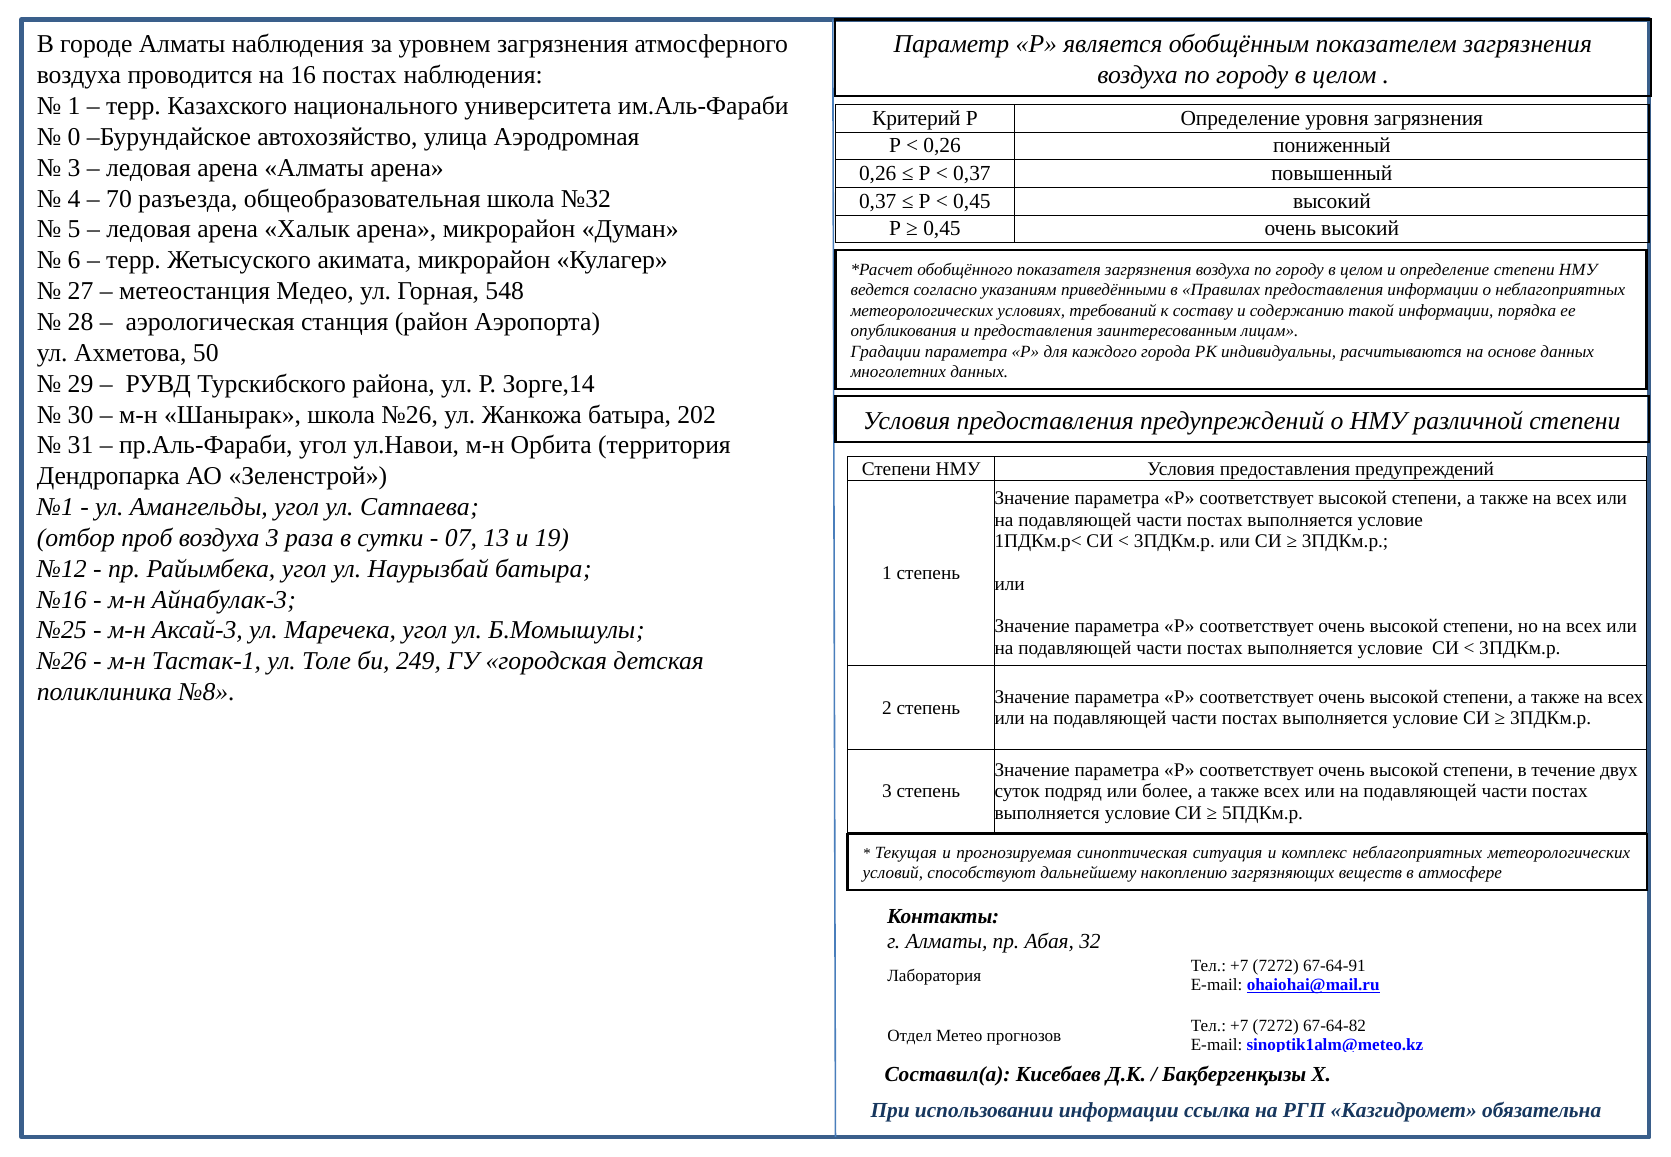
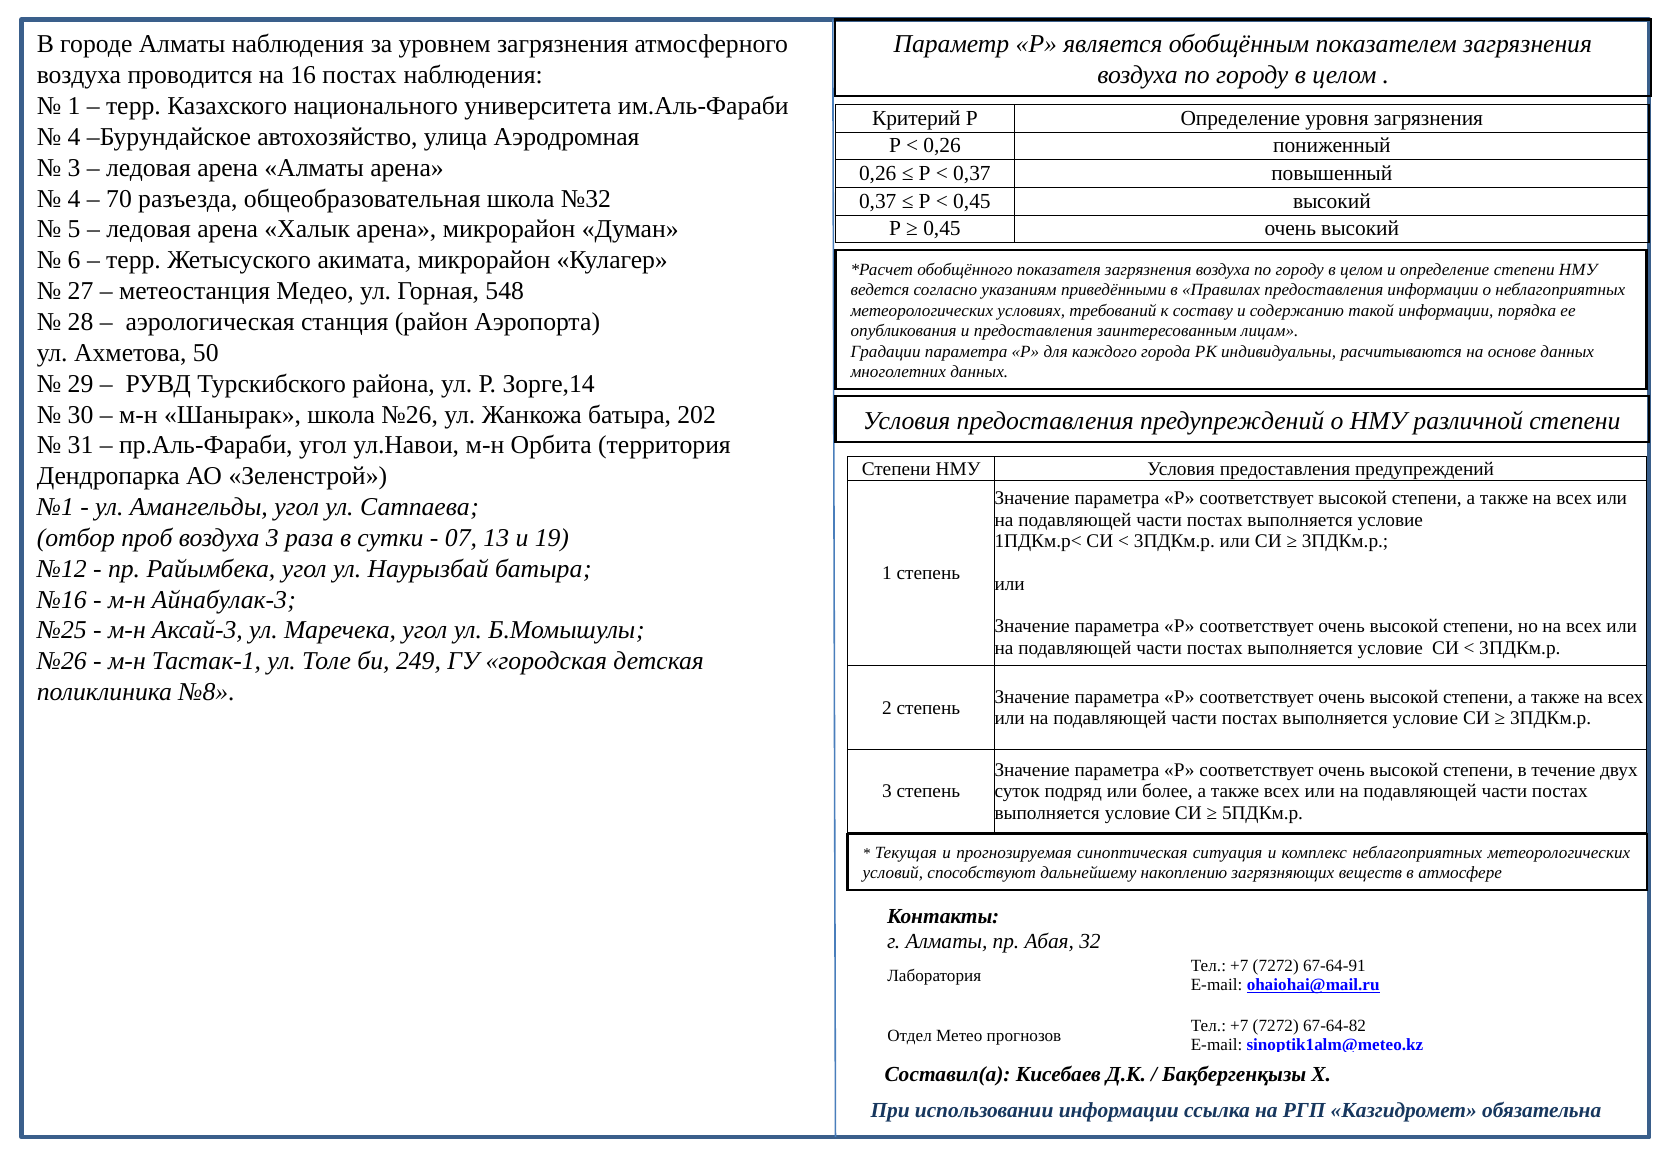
0: 0 -> 4 (74, 137)
